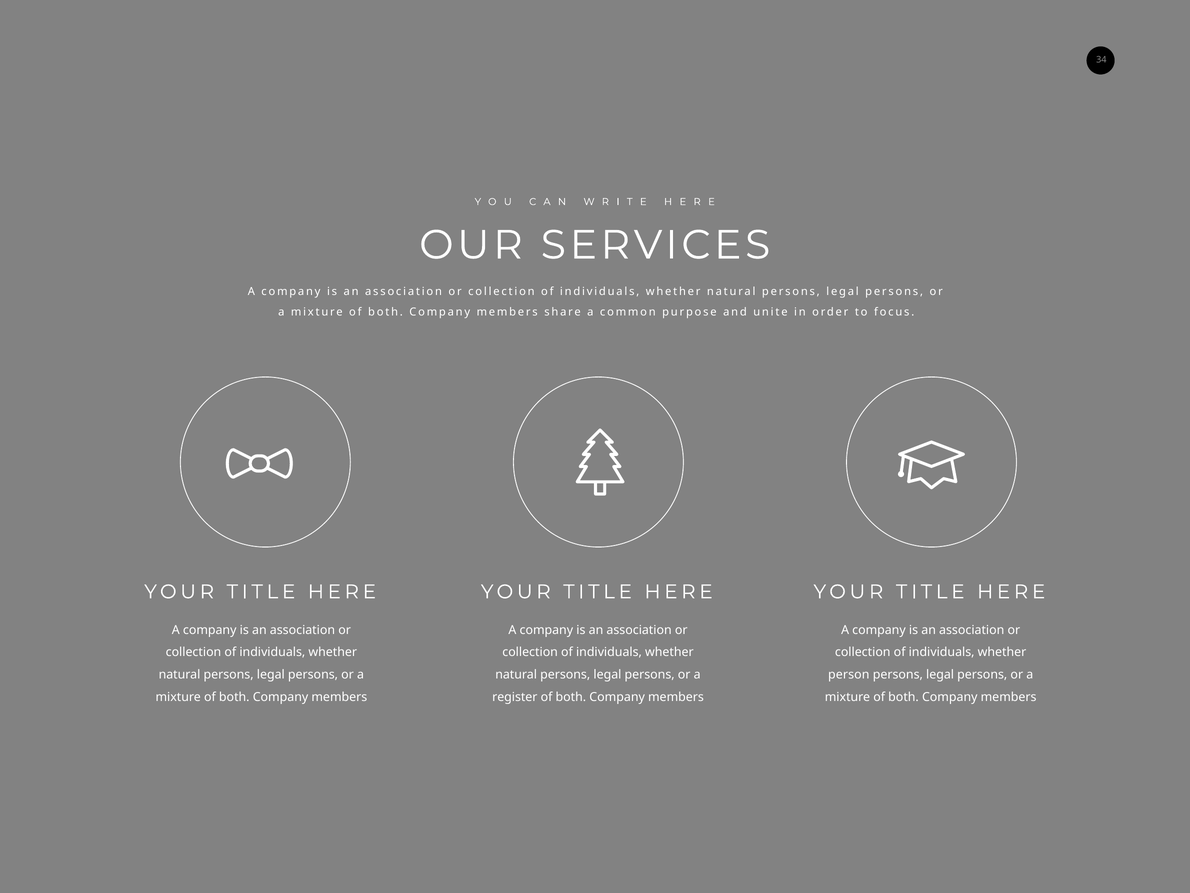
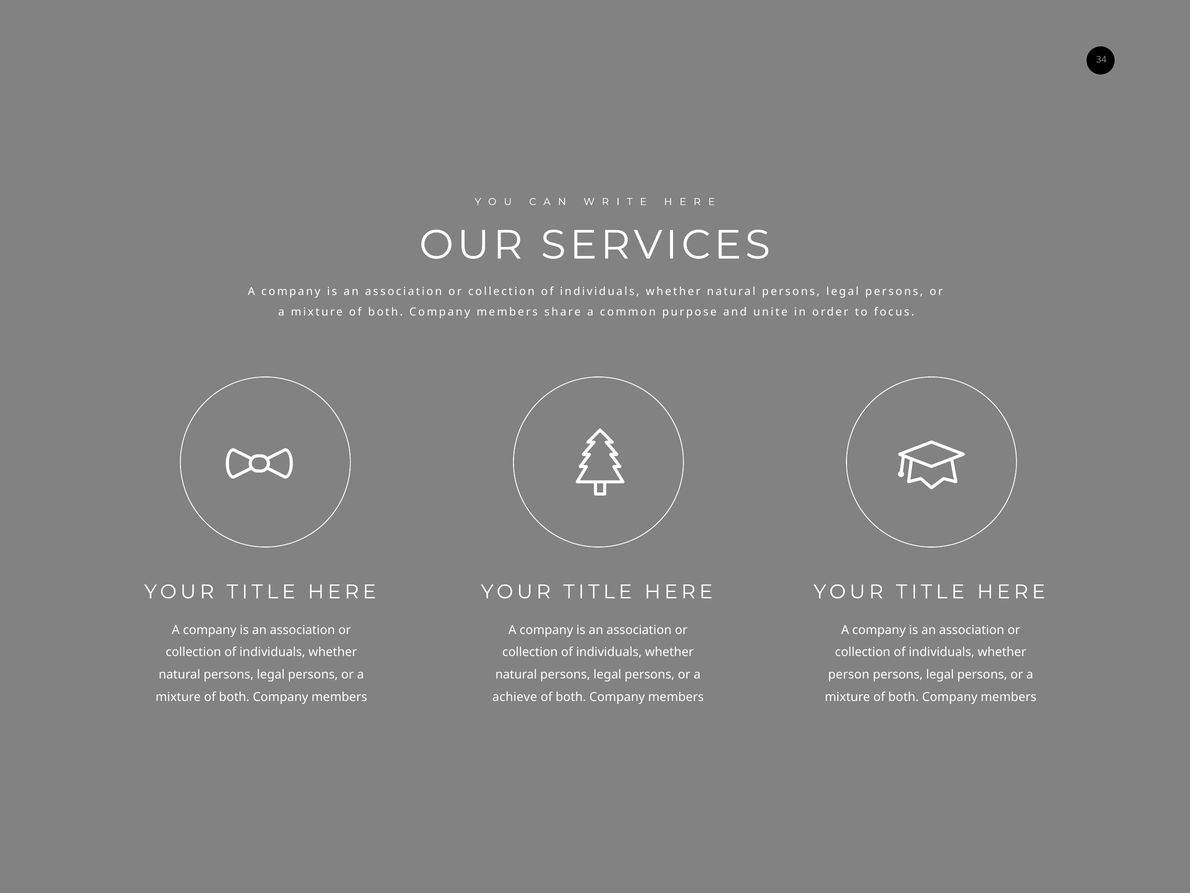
register: register -> achieve (515, 697)
